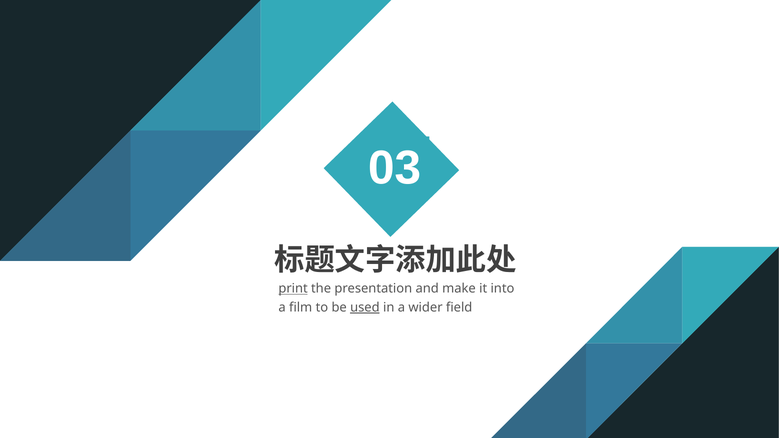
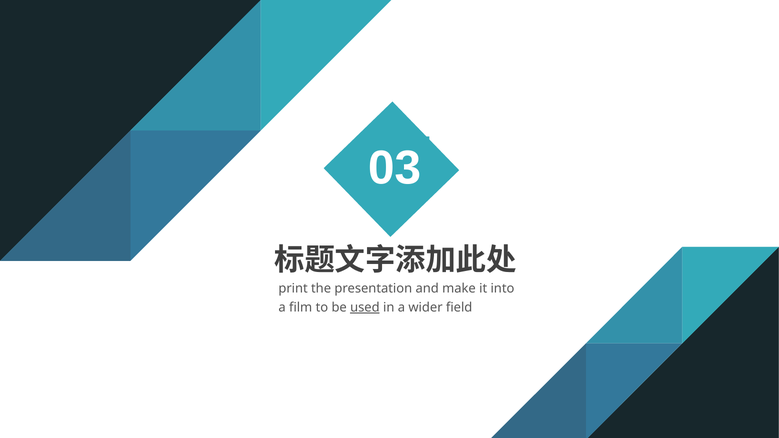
print underline: present -> none (293, 289)
